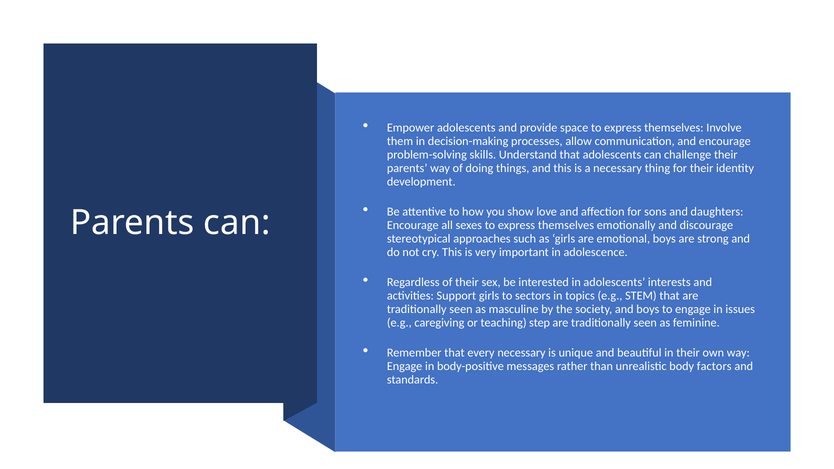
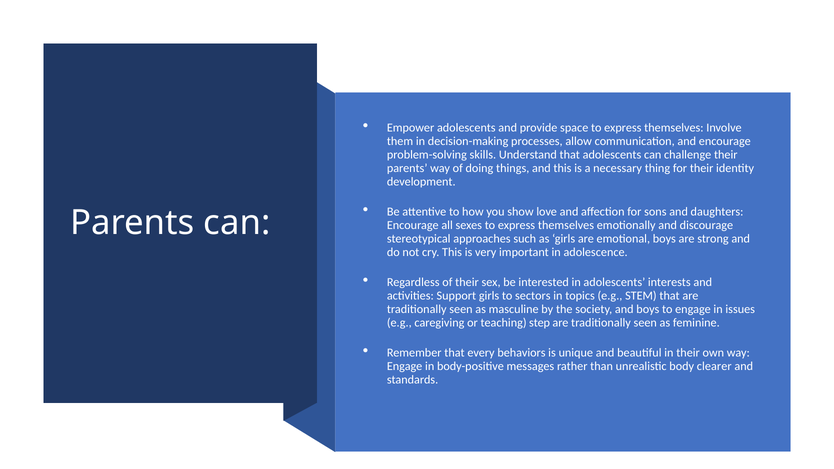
every necessary: necessary -> behaviors (521, 353)
factors: factors -> clearer (714, 366)
